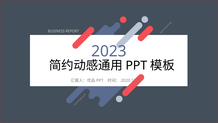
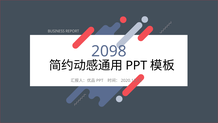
2023: 2023 -> 2098 (109, 51)
